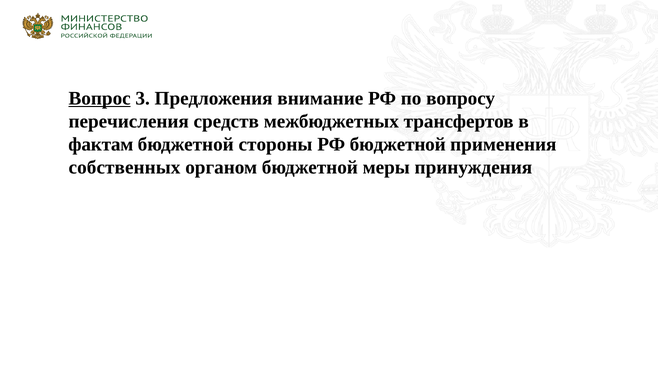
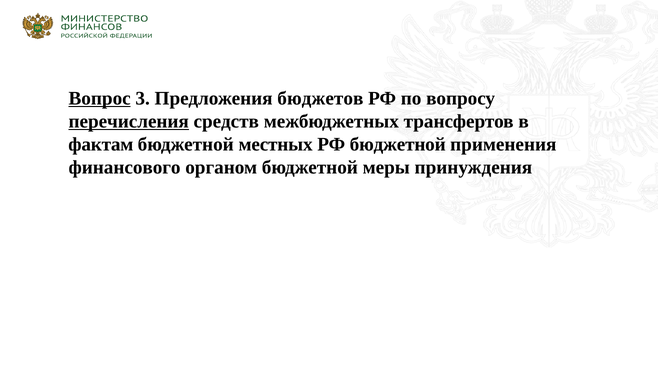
внимание: внимание -> бюджетов (320, 98)
перечисления underline: none -> present (129, 121)
стороны: стороны -> местных (276, 144)
собственных: собственных -> финансового (125, 167)
